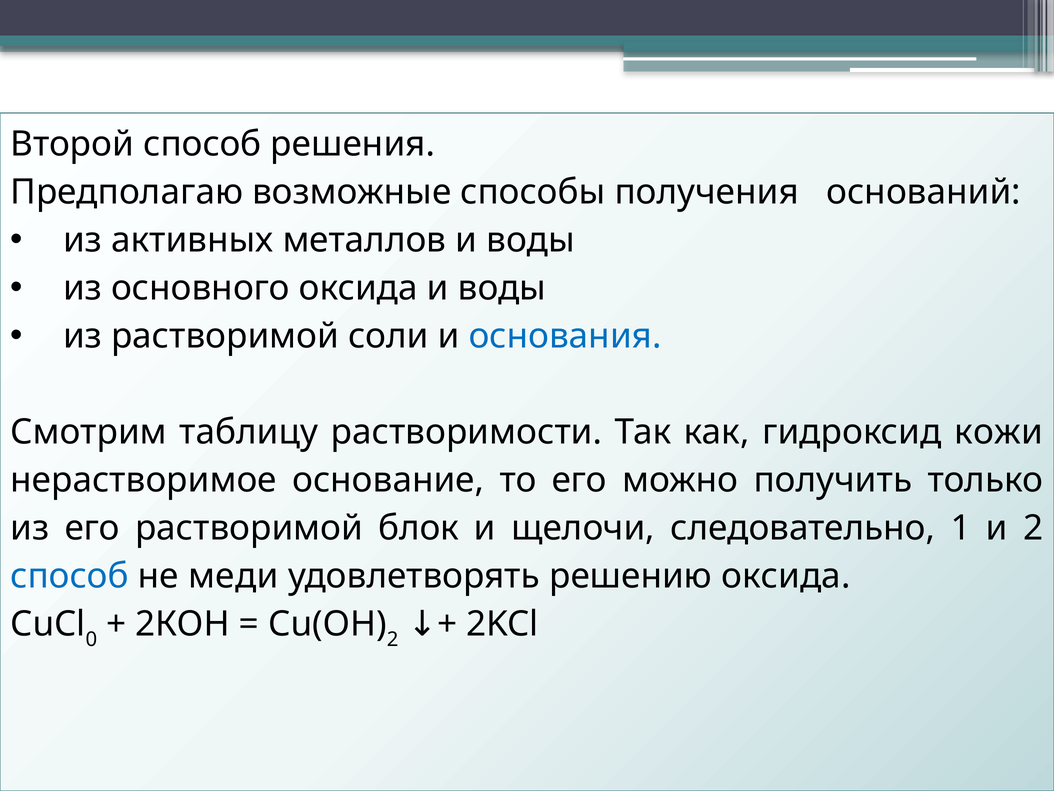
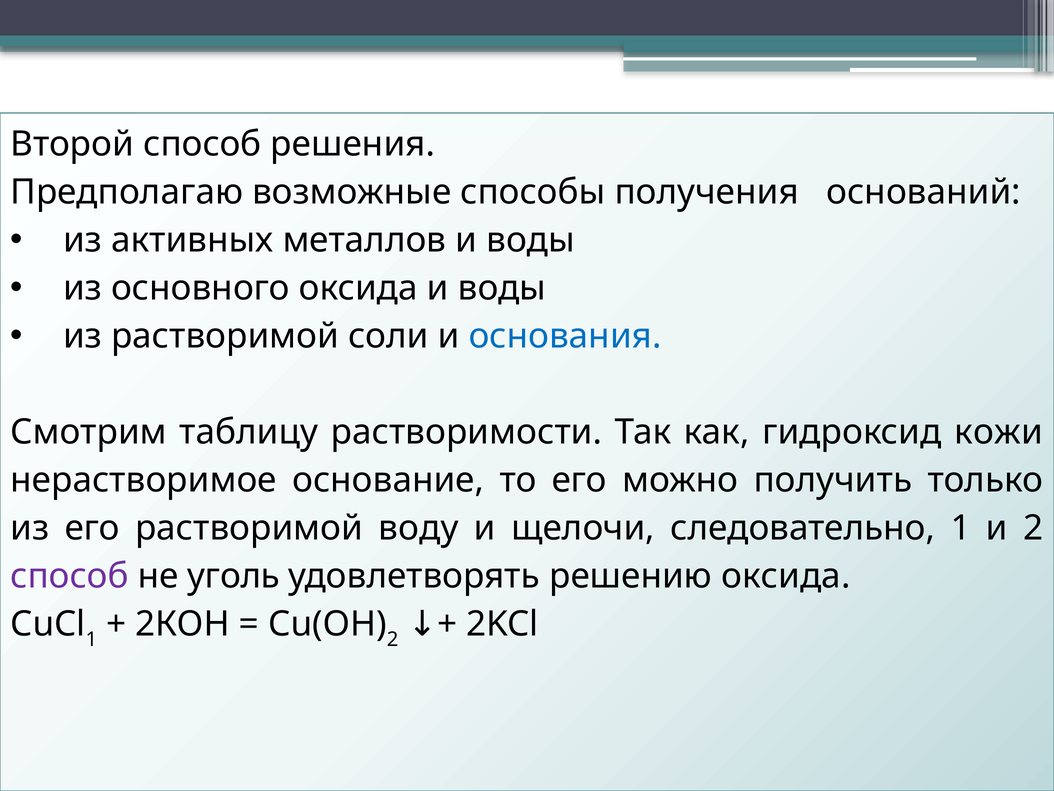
блок: блок -> воду (418, 528)
способ colour: blue -> purple (70, 576)
меди: меди -> уголь (234, 576)
0: 0 -> 1 (91, 639)
